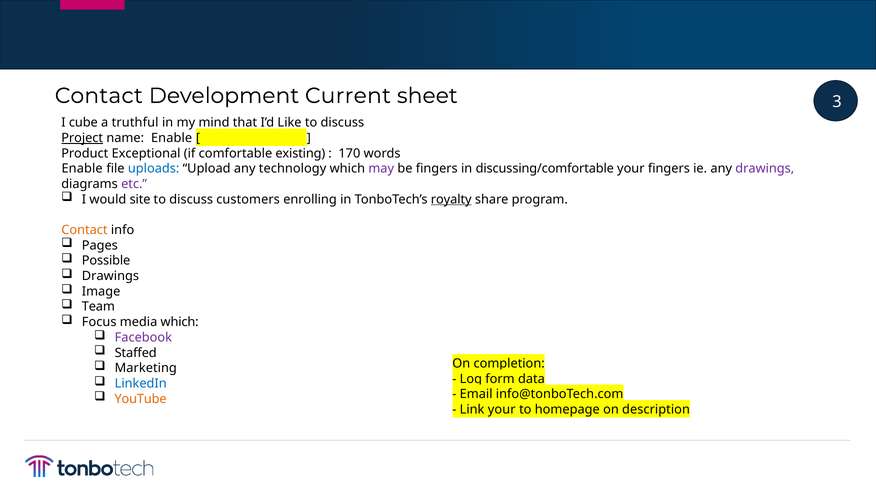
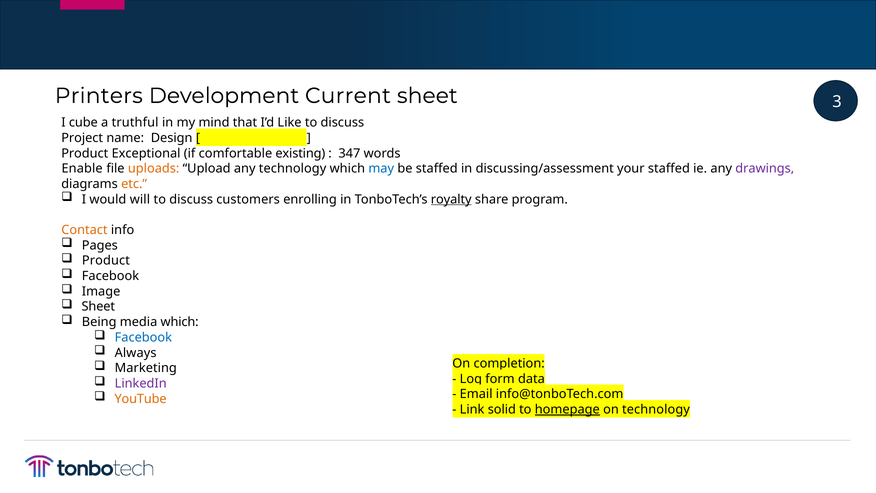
Contact: Contact -> Printers (99, 96)
Project underline: present -> none (82, 138)
name Enable: Enable -> Design (172, 138)
170: 170 -> 347 (349, 153)
uploads colour: blue -> orange (154, 169)
may colour: purple -> blue (381, 169)
be fingers: fingers -> staffed (437, 169)
discussing/comfortable: discussing/comfortable -> discussing/assessment (545, 169)
your fingers: fingers -> staffed (669, 169)
etc colour: purple -> orange (134, 184)
site: site -> will (140, 199)
Possible: Possible -> Product (106, 261)
Drawings: Drawings -> Facebook (110, 276)
Team: Team -> Sheet (98, 307)
Focus: Focus -> Being (99, 322)
Facebook colour: purple -> blue (143, 337)
Staffed: Staffed -> Always (136, 353)
LinkedIn colour: blue -> purple (141, 383)
Link your: your -> solid (502, 409)
homepage underline: none -> present (567, 409)
on description: description -> technology (656, 409)
